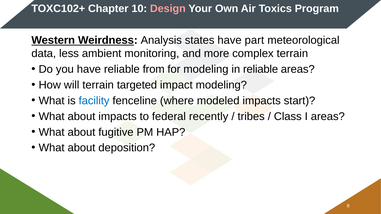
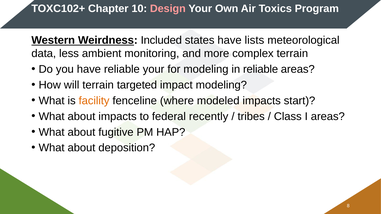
Analysis: Analysis -> Included (161, 40)
part: part -> lists (254, 40)
reliable from: from -> your (154, 69)
facility colour: blue -> orange (94, 101)
